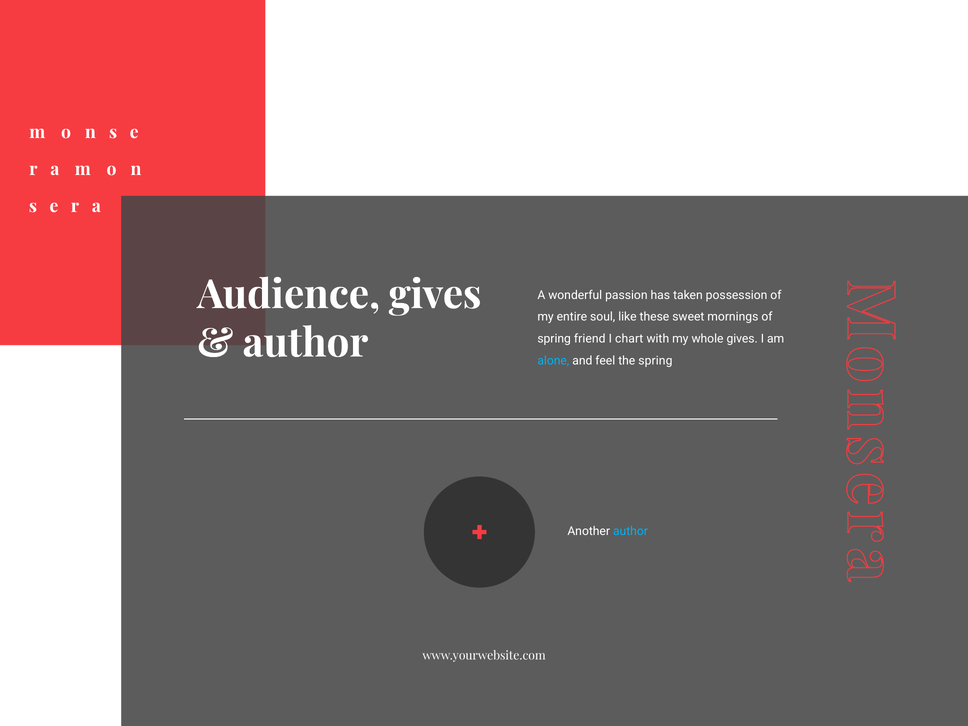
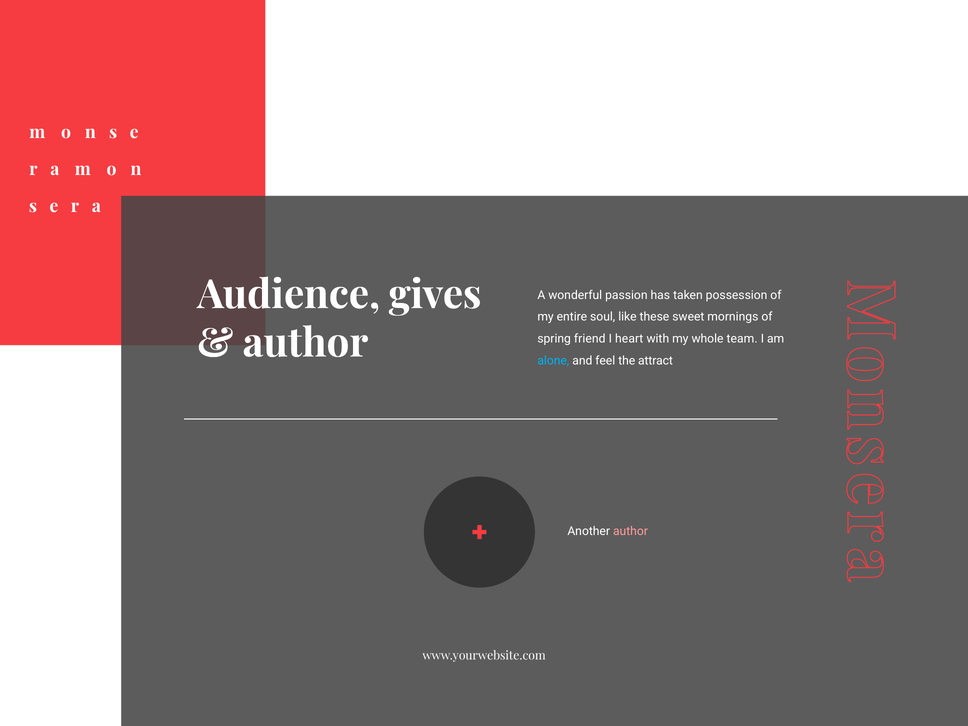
chart: chart -> heart (629, 339)
whole gives: gives -> team (742, 339)
the spring: spring -> attract (655, 361)
author colour: light blue -> pink (630, 531)
